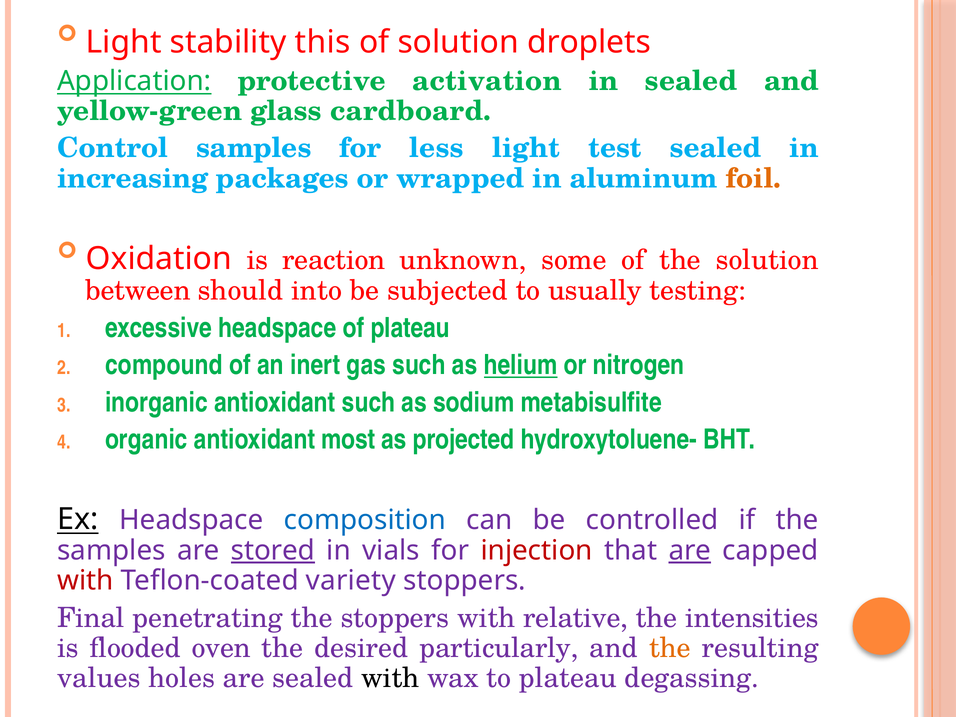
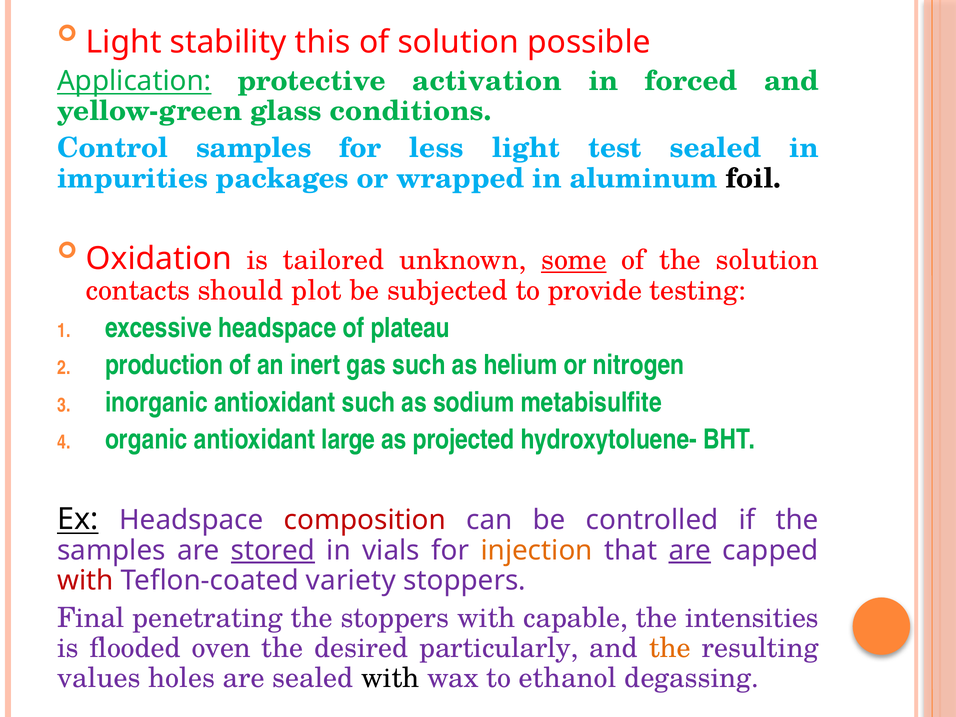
droplets: droplets -> possible (589, 42)
in sealed: sealed -> forced (691, 81)
cardboard: cardboard -> conditions (411, 111)
increasing: increasing -> impurities (133, 178)
foil colour: orange -> black (753, 178)
reaction: reaction -> tailored (334, 260)
some underline: none -> present (574, 260)
between: between -> contacts (138, 291)
into: into -> plot (316, 291)
usually: usually -> provide (595, 291)
compound: compound -> production (164, 365)
helium underline: present -> none (521, 365)
most: most -> large (348, 440)
composition colour: blue -> red (365, 520)
injection colour: red -> orange (537, 551)
relative: relative -> capable (576, 618)
to plateau: plateau -> ethanol (568, 678)
